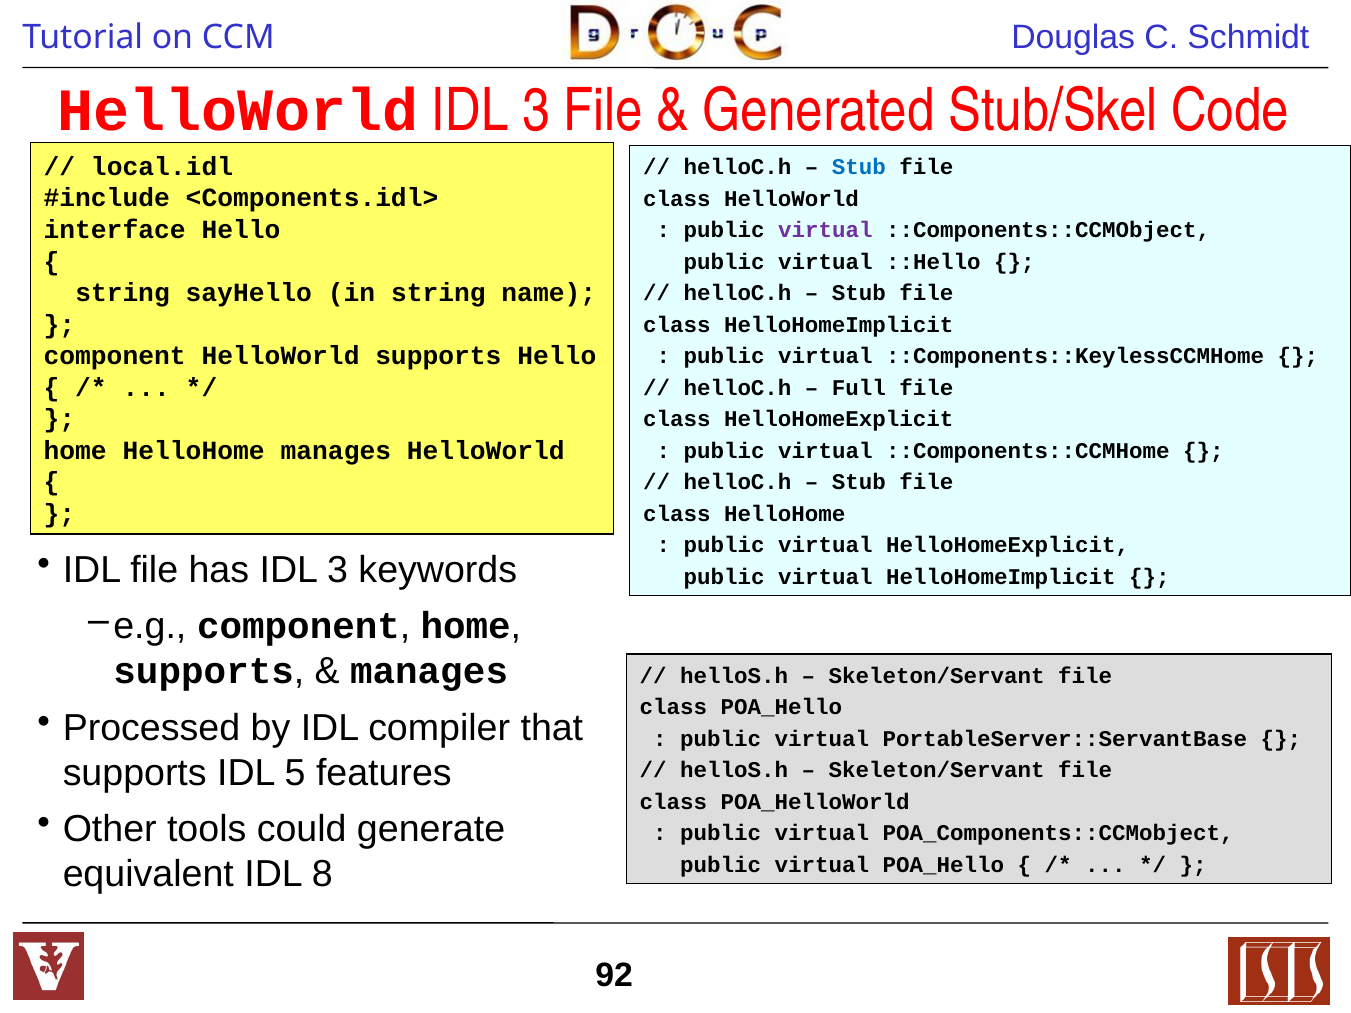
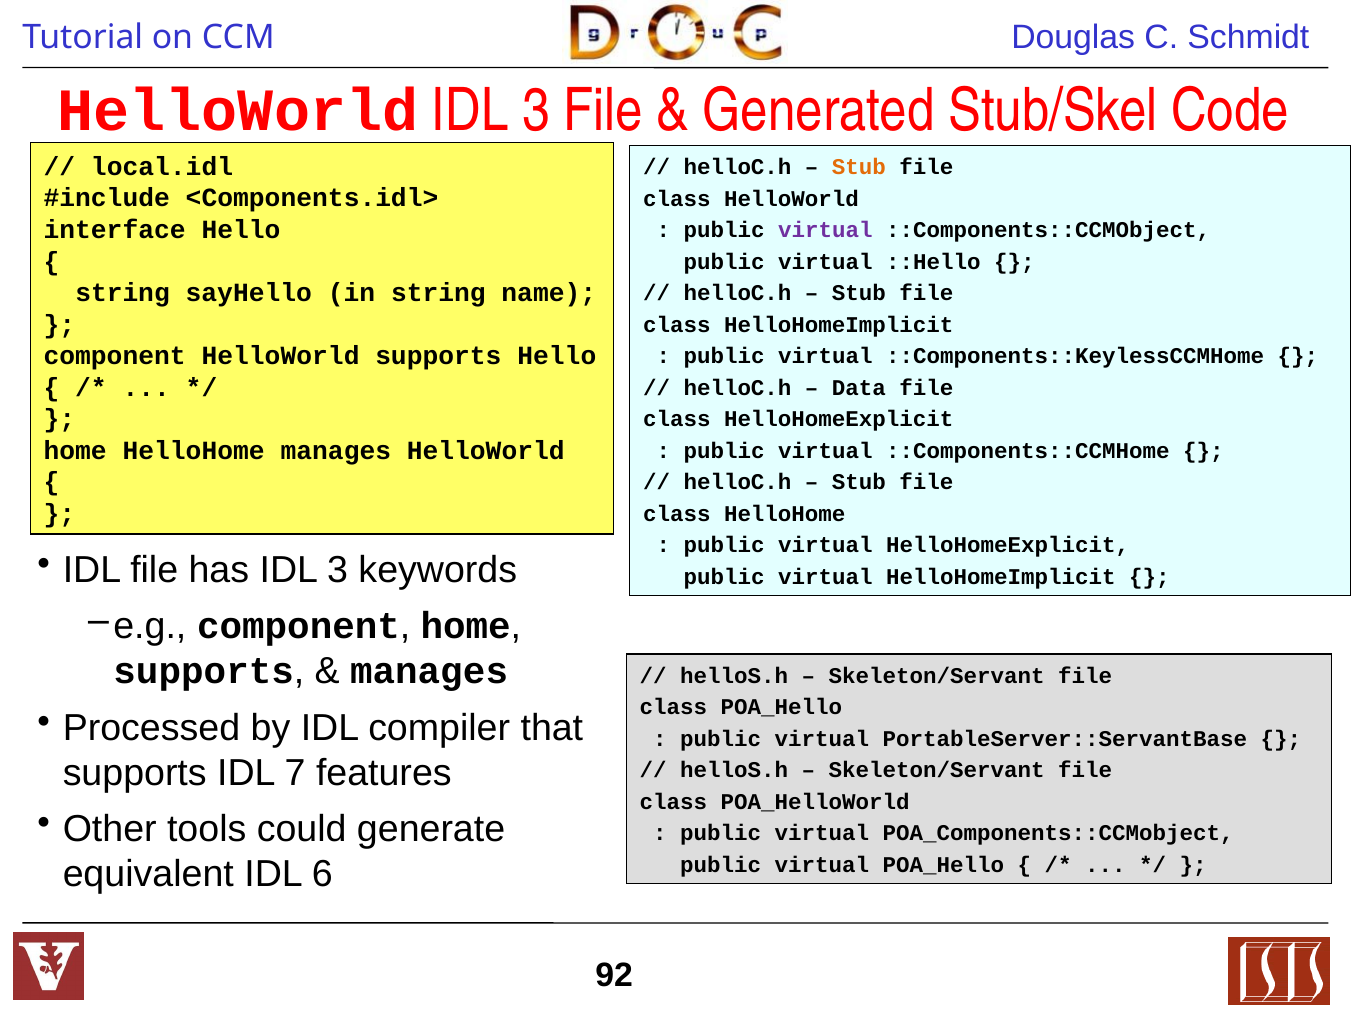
Stub colour: blue -> orange (859, 167)
Full: Full -> Data (859, 388)
5: 5 -> 7 (295, 773)
8: 8 -> 6 (322, 874)
